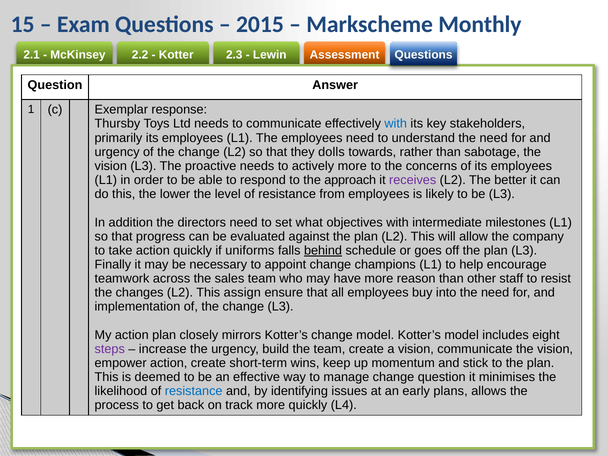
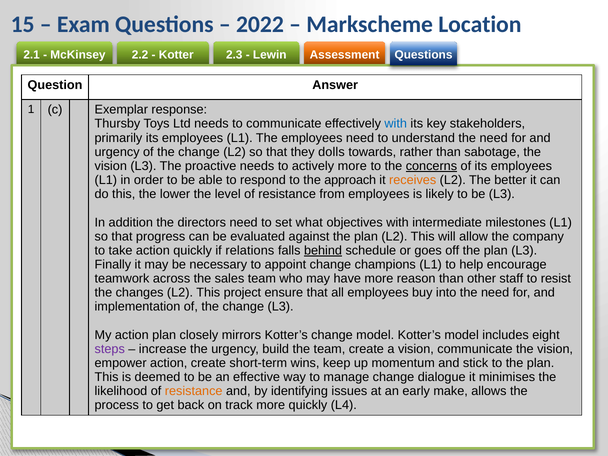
2015: 2015 -> 2022 (260, 25)
Monthly: Monthly -> Location (480, 25)
concerns underline: none -> present (431, 166)
receives colour: purple -> orange (413, 180)
uniforms: uniforms -> relations (250, 250)
assign: assign -> project (242, 293)
change question: question -> dialogue (442, 377)
resistance colour: blue -> orange (194, 391)
plans: plans -> make (451, 391)
